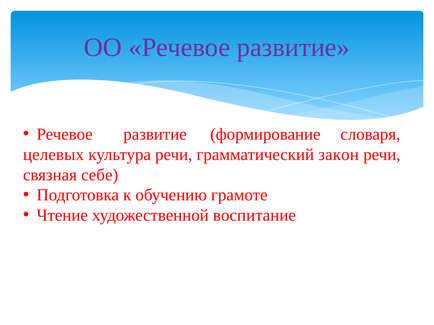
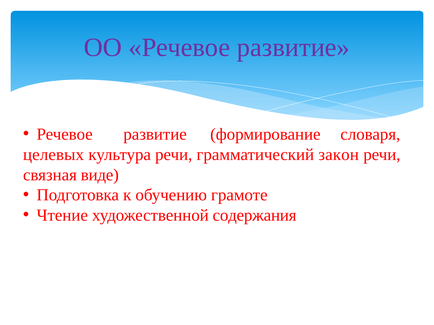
себе: себе -> виде (100, 175)
воспитание: воспитание -> содержания (255, 216)
